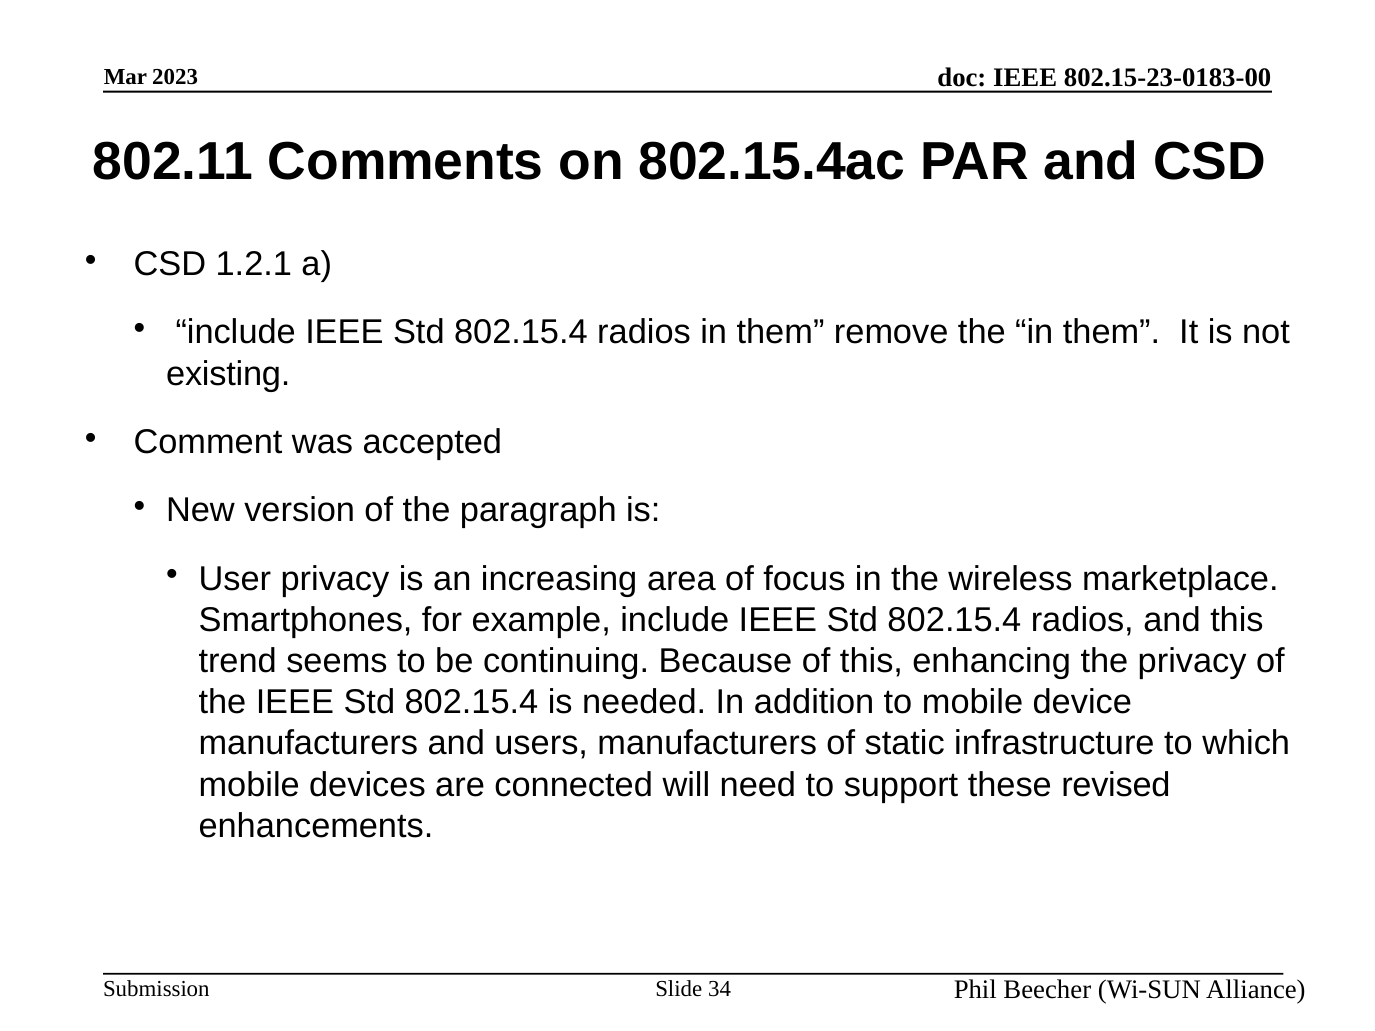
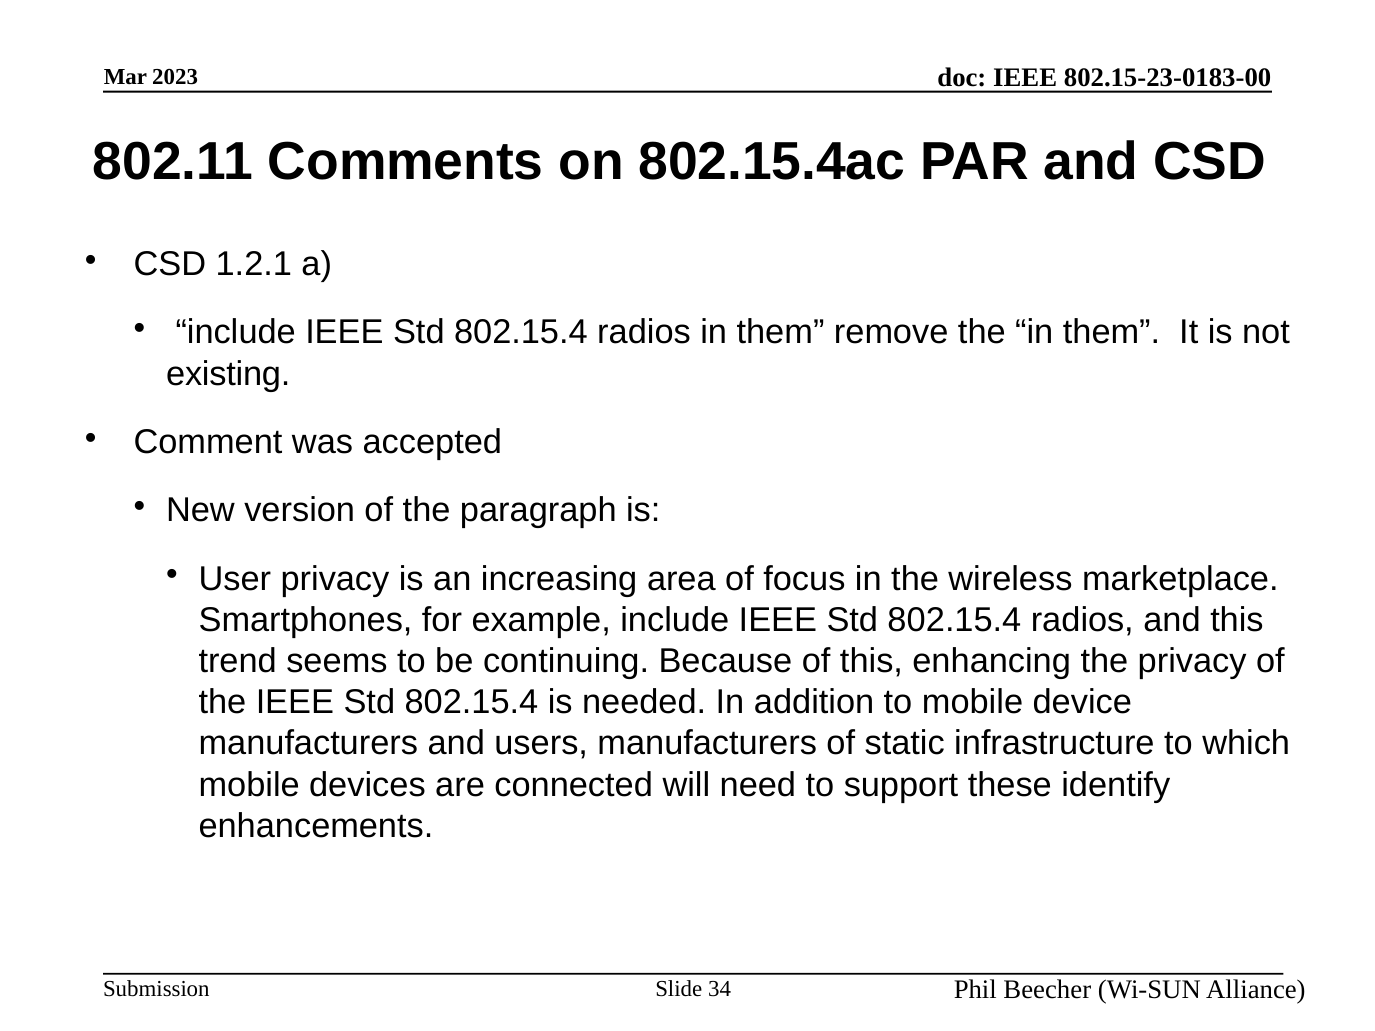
revised: revised -> identify (1116, 785)
